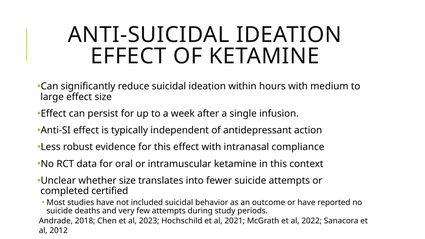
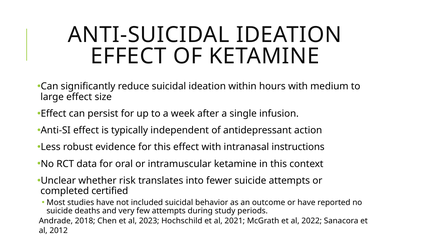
compliance: compliance -> instructions (298, 147)
whether size: size -> risk (127, 181)
